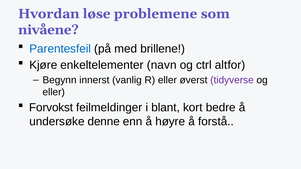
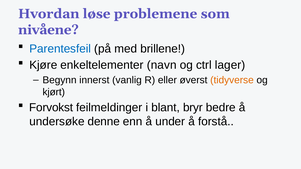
altfor: altfor -> lager (230, 65)
tidyverse colour: purple -> orange (232, 80)
eller: eller -> kjørt (54, 92)
kort: kort -> bryr (193, 108)
høyre: høyre -> under (170, 122)
